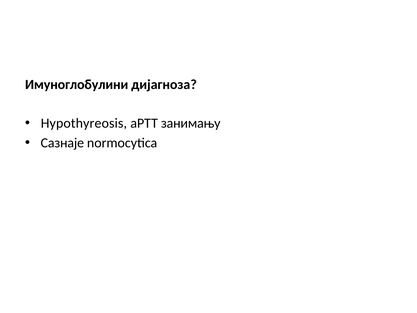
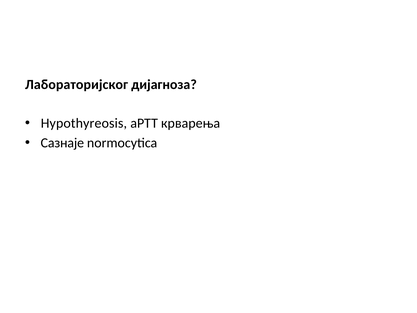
Имуноглобулини: Имуноглобулини -> Лабораторијског (77, 84)
занимању: занимању -> крварења (191, 123)
